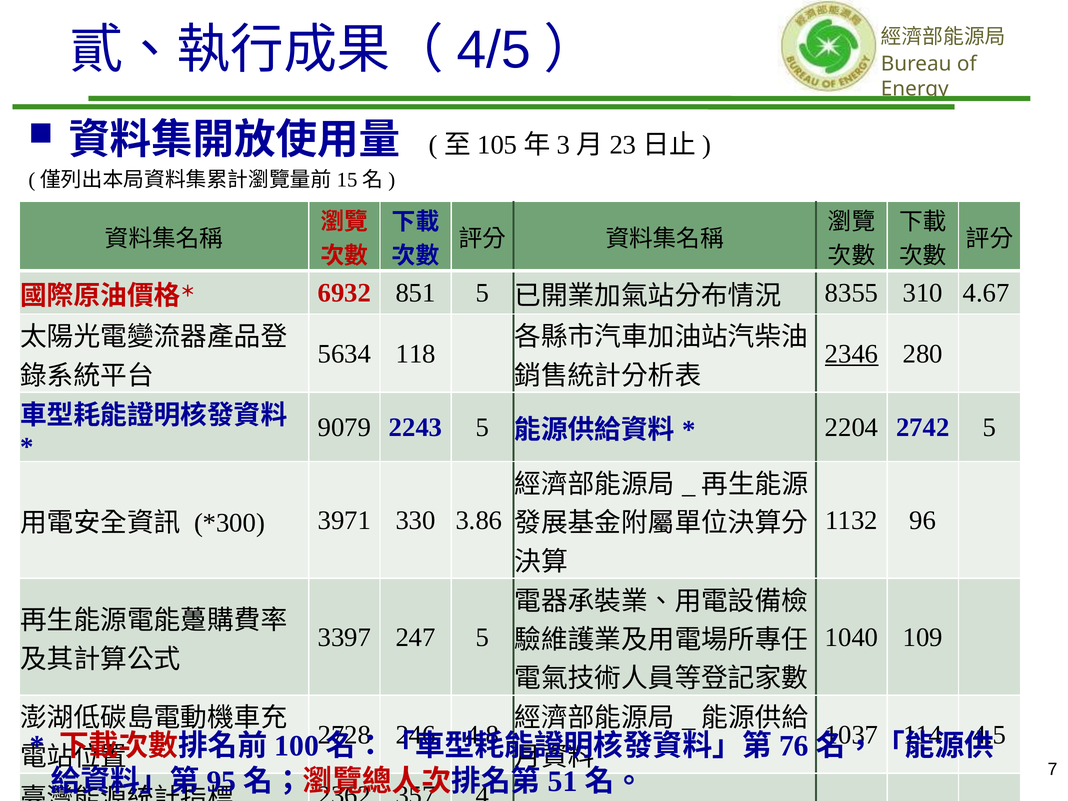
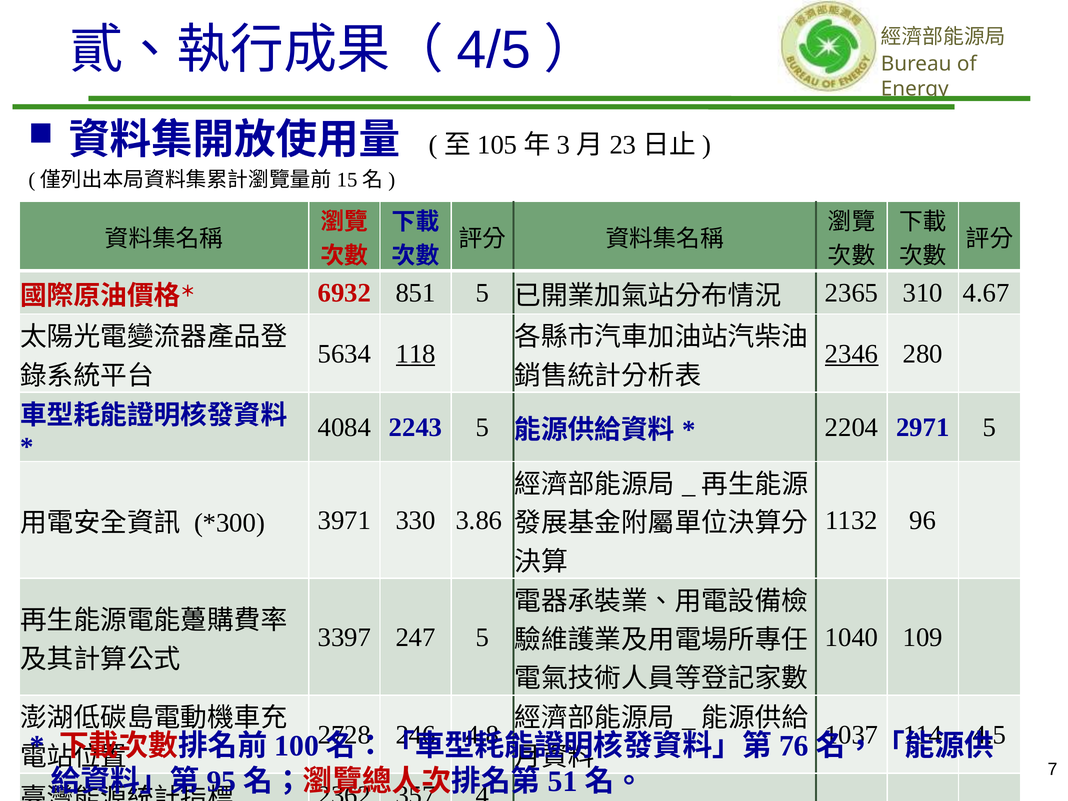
8355: 8355 -> 2365 (852, 293)
118 underline: none -> present (416, 354)
9079: 9079 -> 4084 (344, 428)
2742: 2742 -> 2971 (923, 428)
